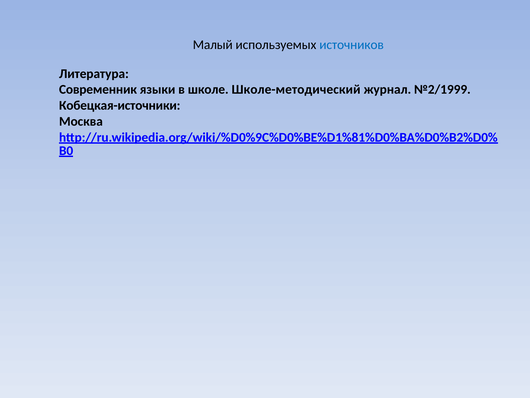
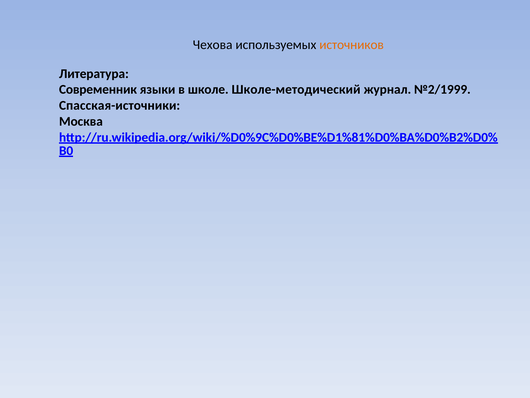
Малый: Малый -> Чехова (213, 45)
источников colour: blue -> orange (352, 45)
Кобецкая-источники: Кобецкая-источники -> Спасская-источники (120, 105)
